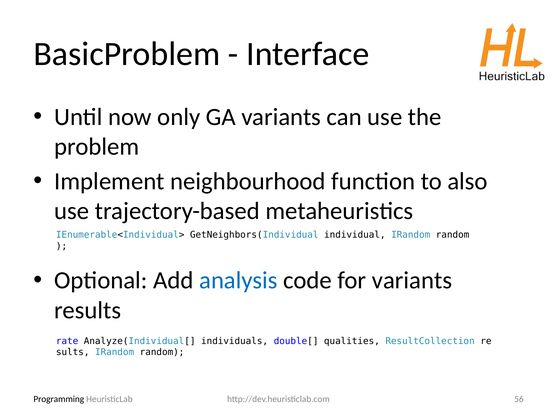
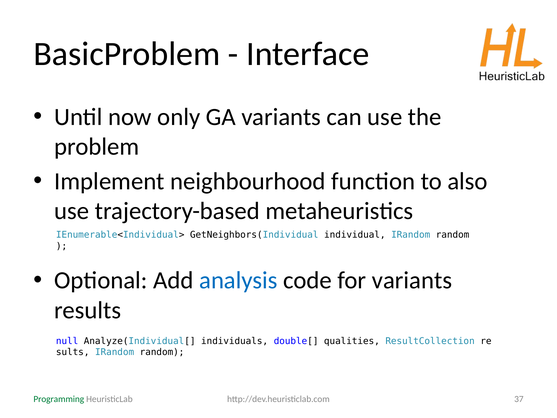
rate: rate -> null (67, 341)
56: 56 -> 37 (519, 399)
Programming colour: black -> green (59, 399)
